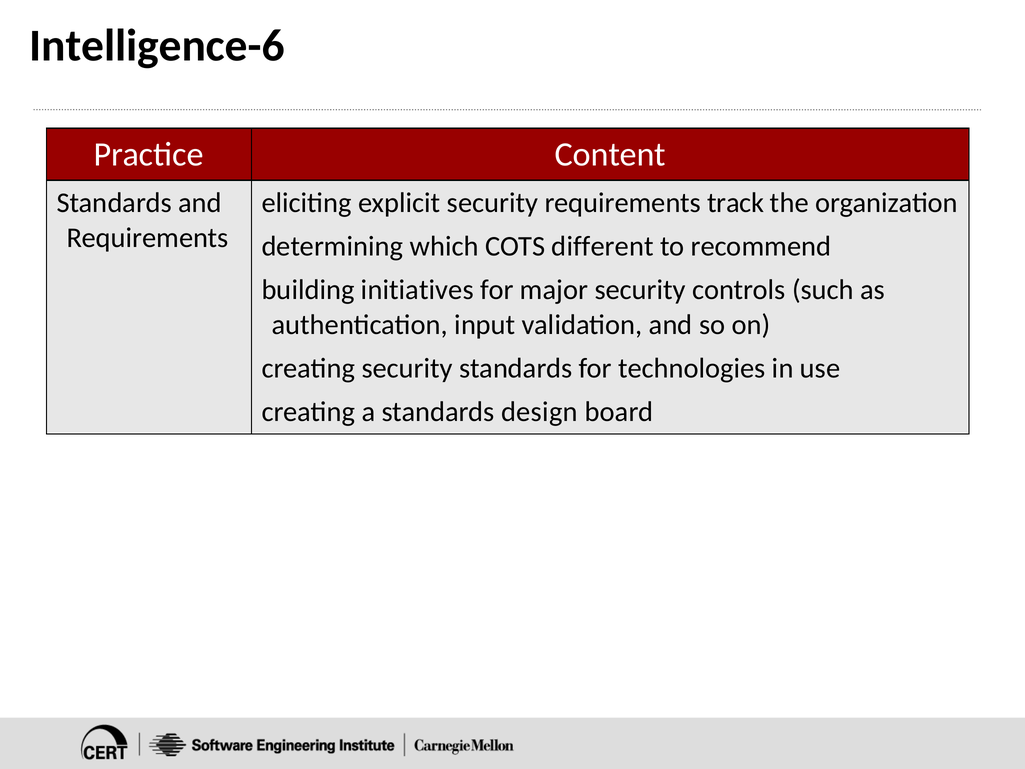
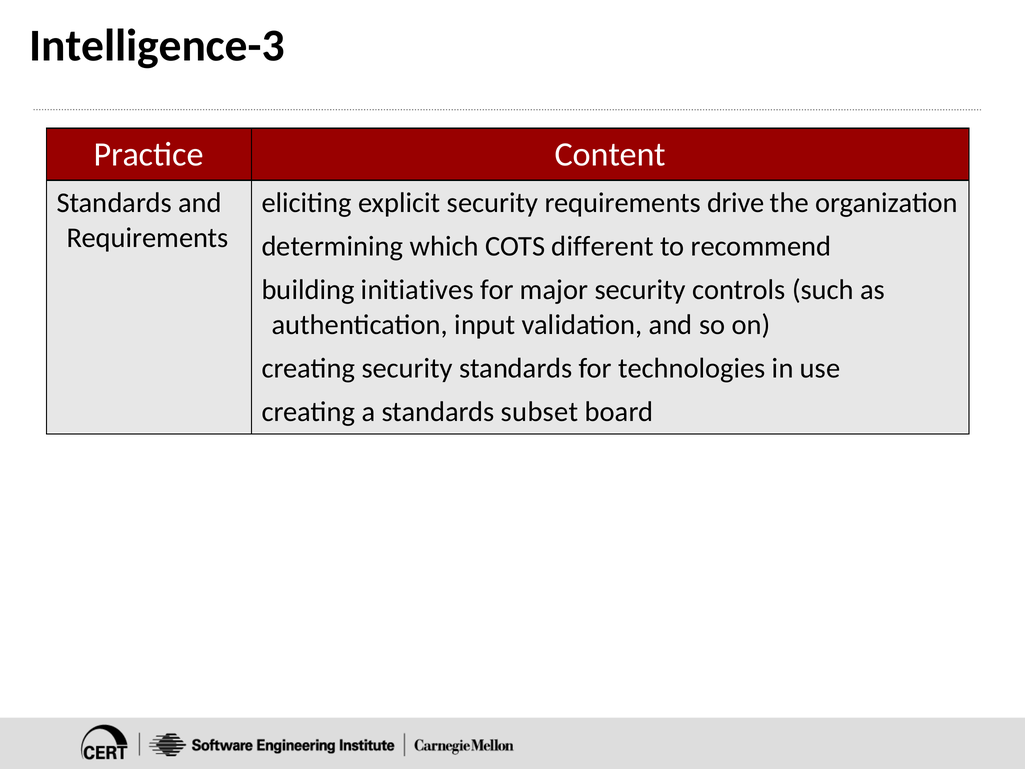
Intelligence-6: Intelligence-6 -> Intelligence-3 (157, 46)
track: track -> drive (736, 203)
design: design -> subset (540, 412)
